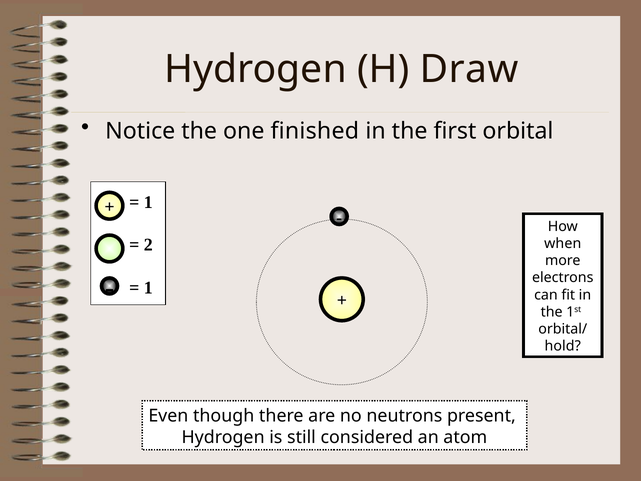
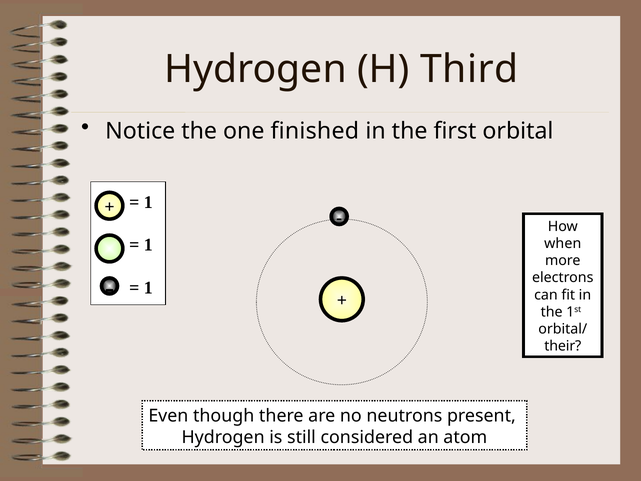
Draw: Draw -> Third (469, 69)
2: 2 -> 1 (148, 245)
hold: hold -> their (563, 346)
